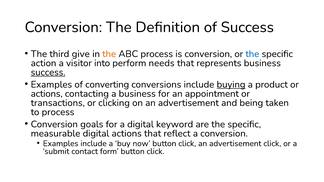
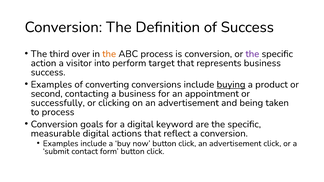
give: give -> over (81, 54)
the colour: blue -> purple (252, 54)
needs: needs -> target (162, 63)
success underline: present -> none (48, 72)
actions: actions -> second (47, 94)
transactions: transactions -> successfully (58, 103)
